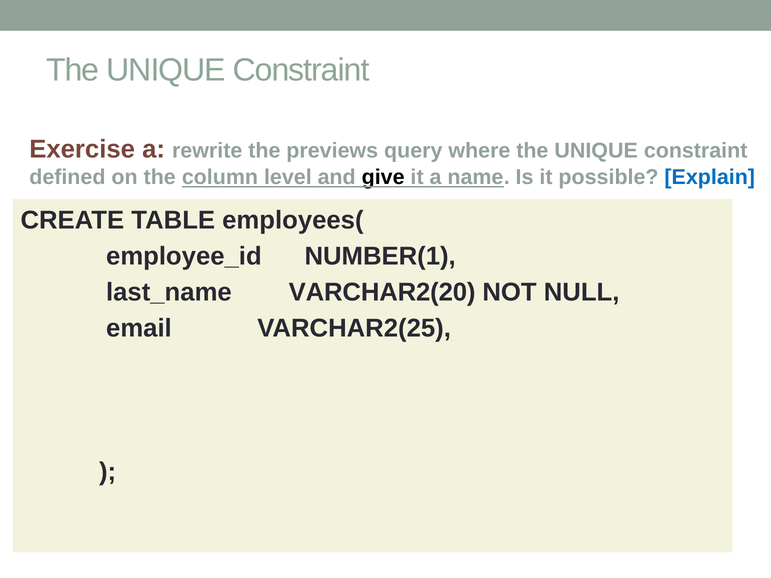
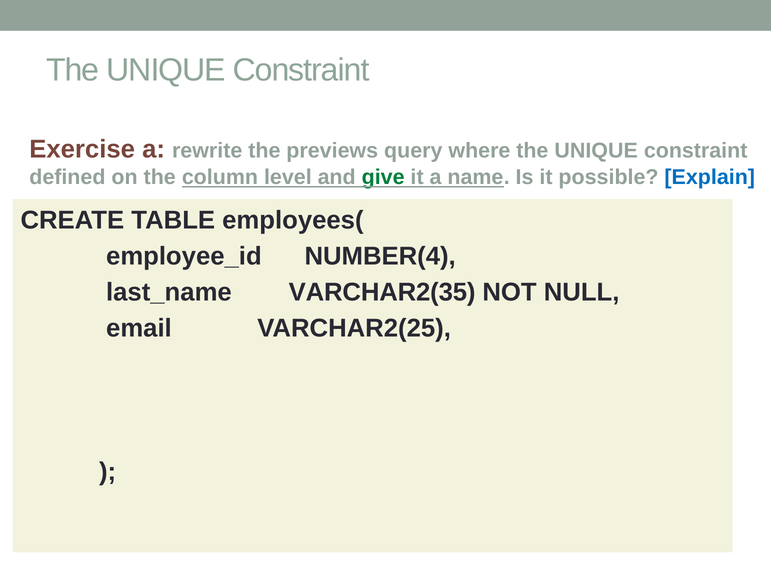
give colour: black -> green (383, 177)
NUMBER(1: NUMBER(1 -> NUMBER(4 (380, 256)
VARCHAR2(20: VARCHAR2(20 -> VARCHAR2(35 (382, 292)
